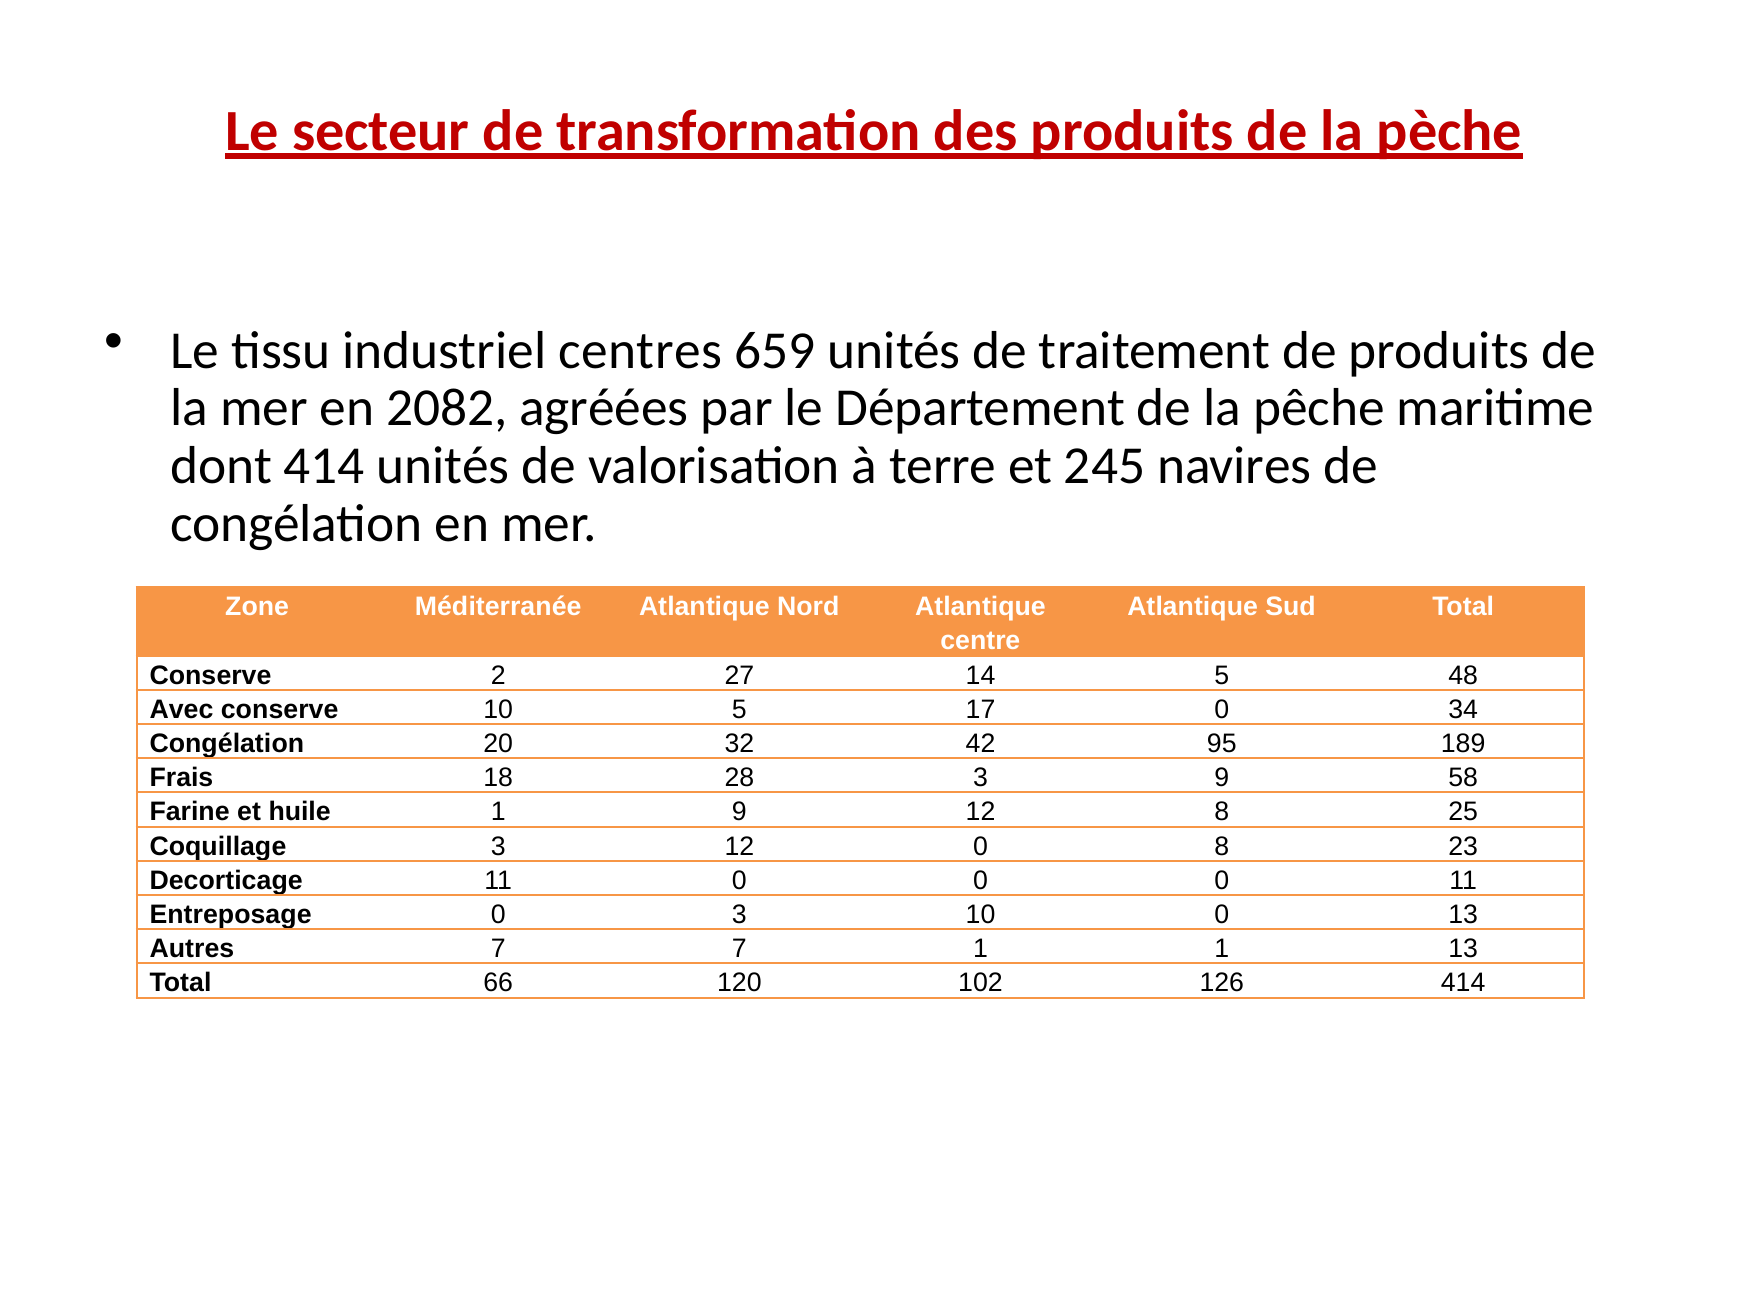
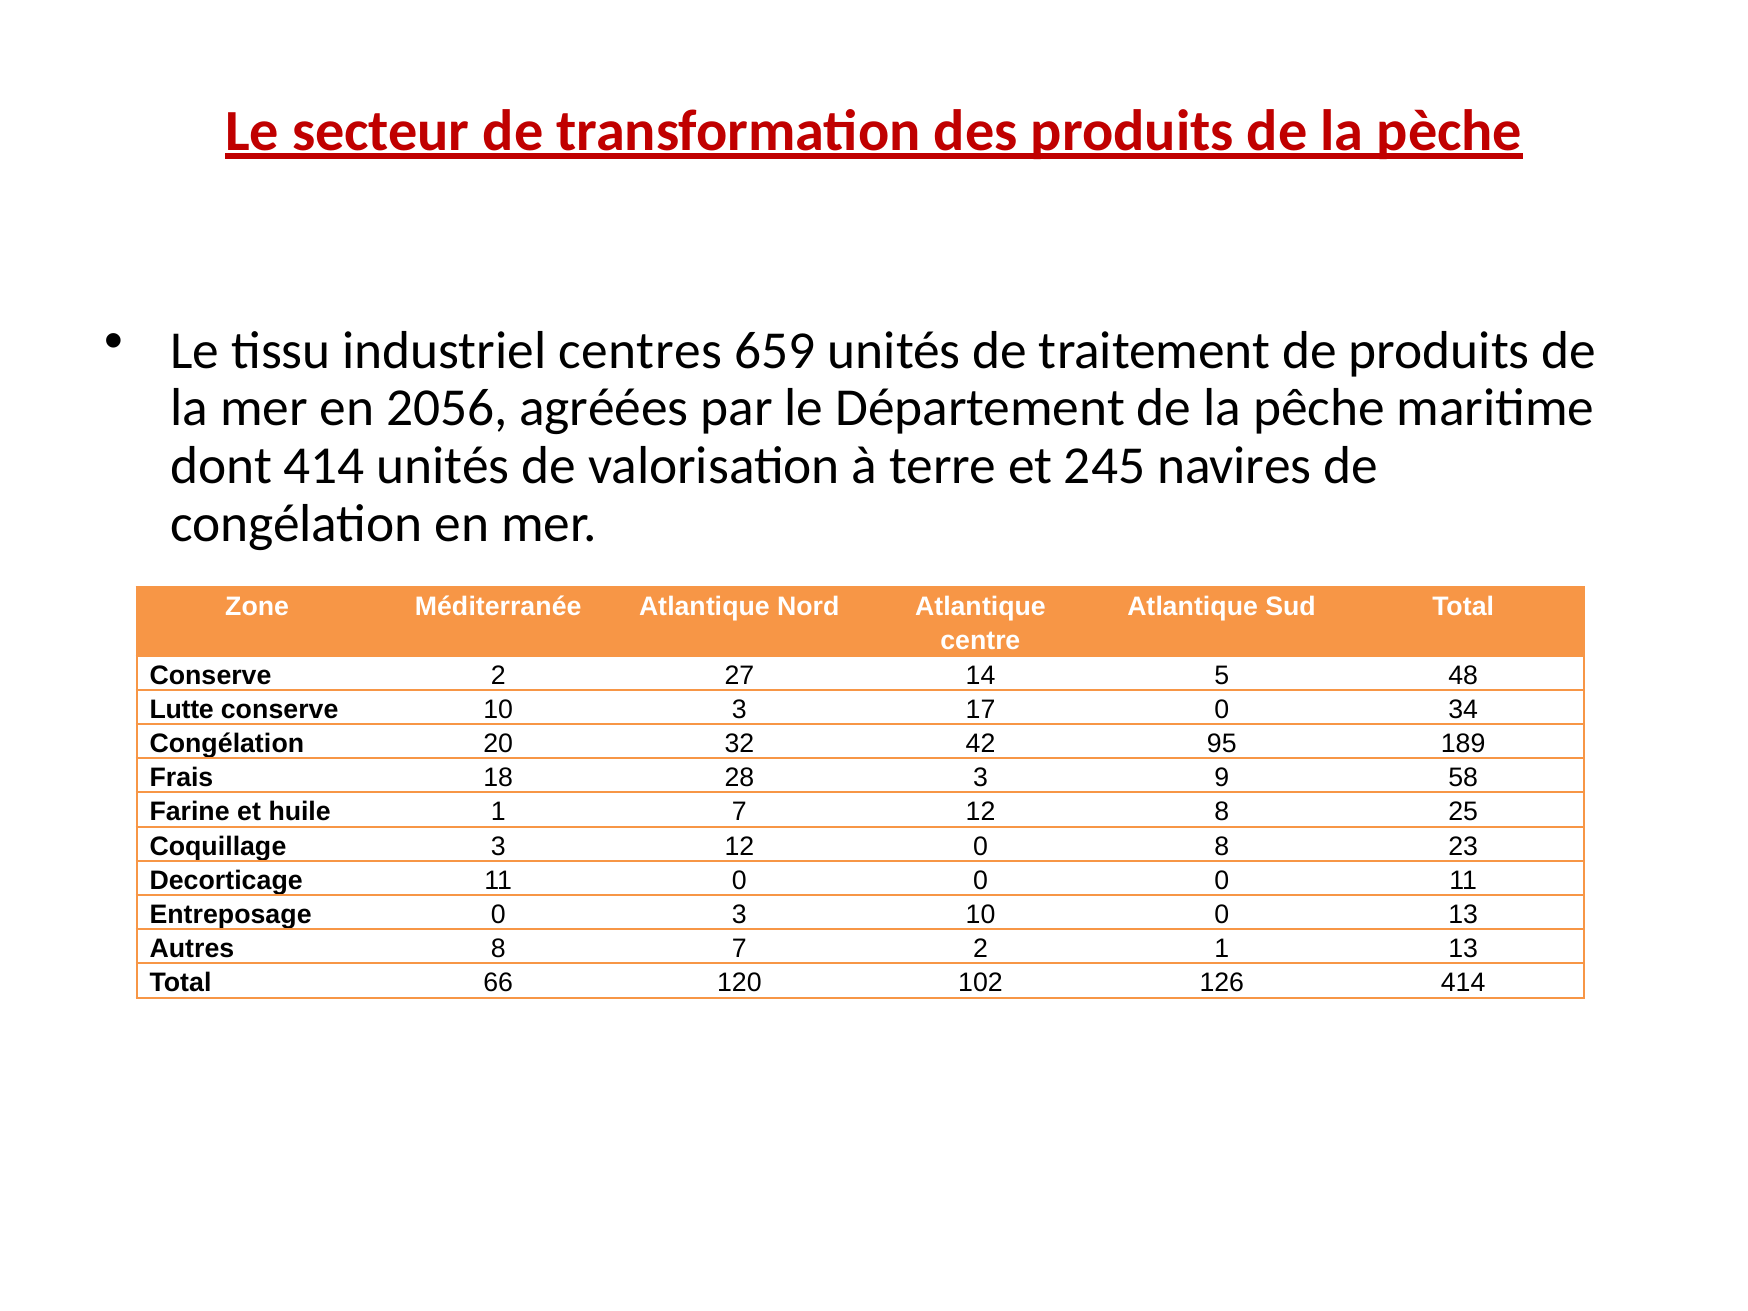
2082: 2082 -> 2056 (447, 408)
Avec: Avec -> Lutte (182, 710)
10 5: 5 -> 3 (739, 710)
1 9: 9 -> 7 (739, 812)
Autres 7: 7 -> 8 (498, 949)
7 1: 1 -> 2 (981, 949)
